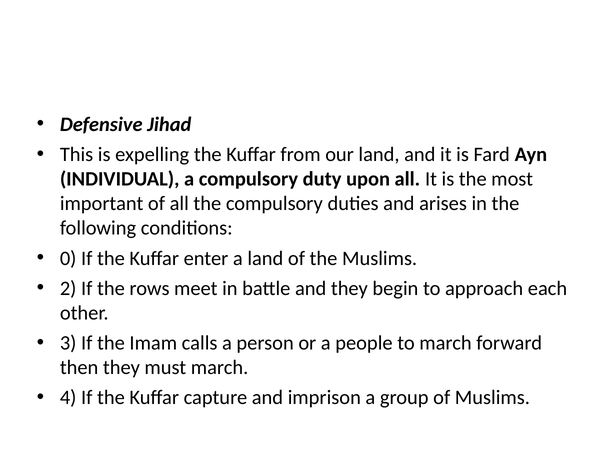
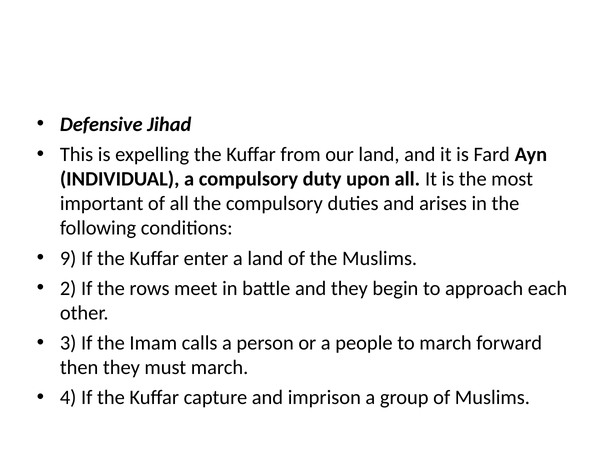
0: 0 -> 9 (68, 258)
